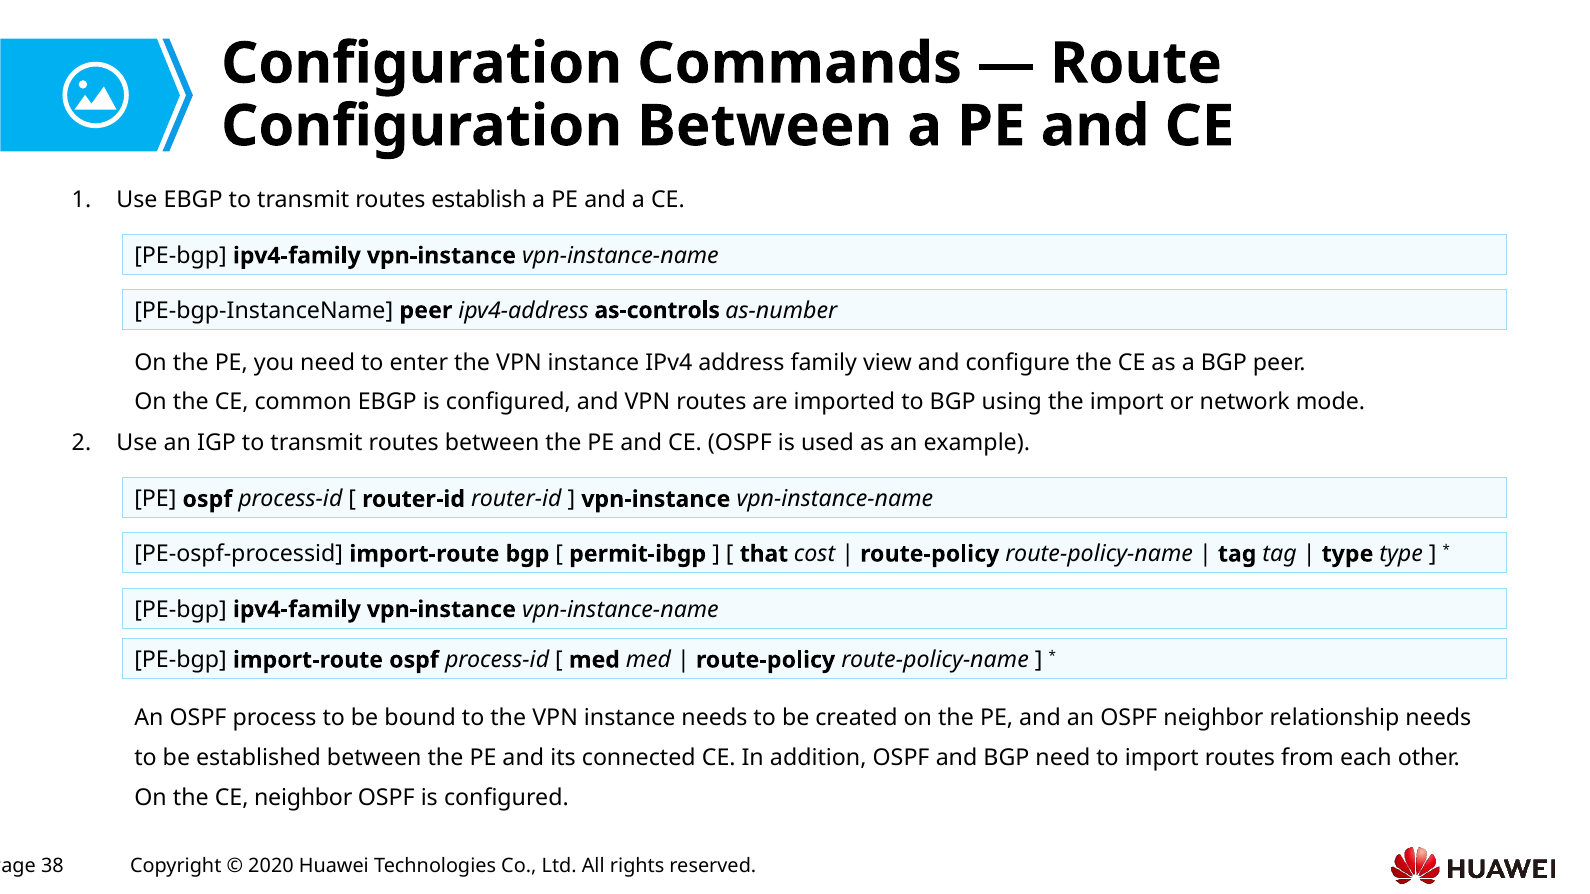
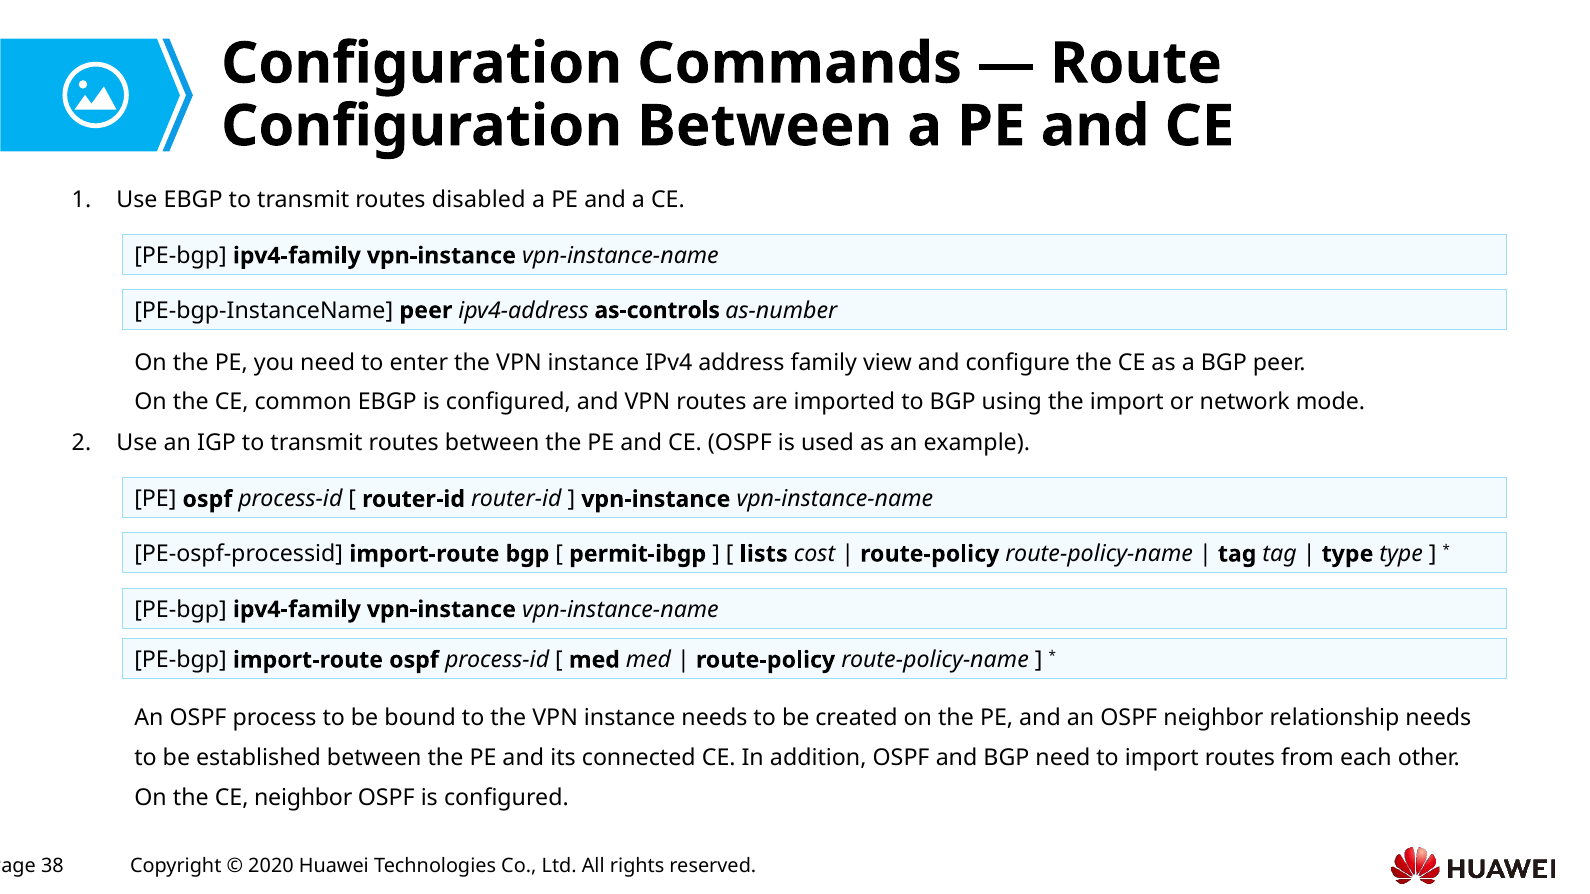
establish: establish -> disabled (479, 199)
that: that -> lists (764, 554)
